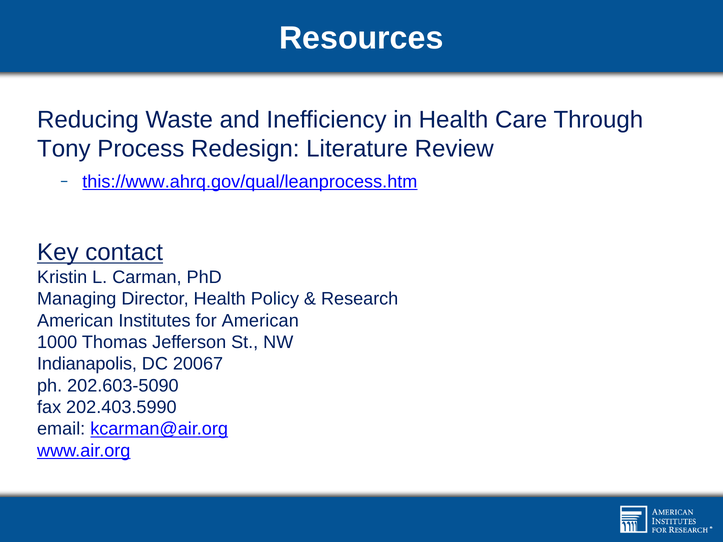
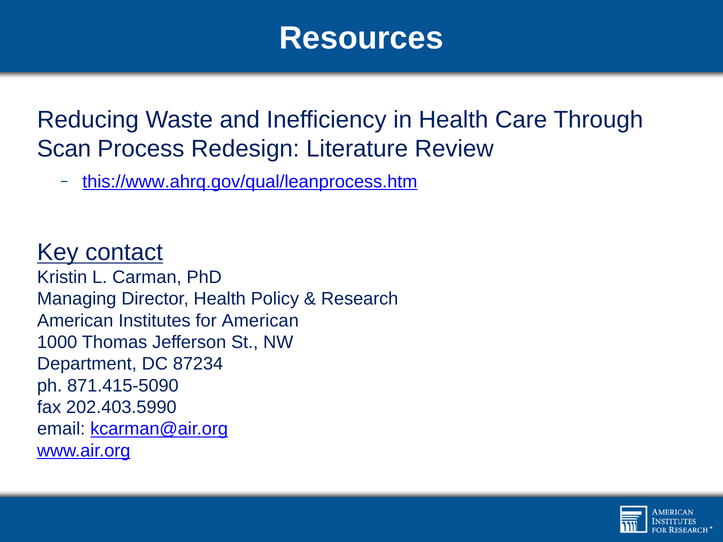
Tony: Tony -> Scan (64, 149)
Indianapolis: Indianapolis -> Department (87, 364)
20067: 20067 -> 87234 (198, 364)
202.603-5090: 202.603-5090 -> 871.415-5090 (123, 386)
